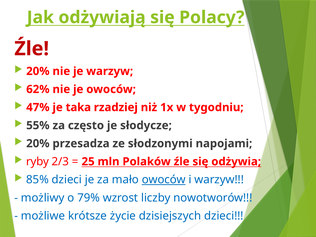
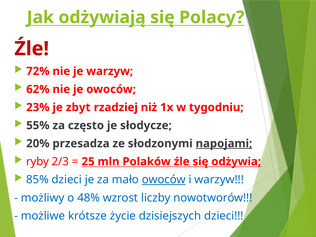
20%: 20% -> 72% (38, 71)
47%: 47% -> 23% (38, 107)
taka: taka -> zbyt (78, 107)
napojami underline: none -> present (224, 144)
79%: 79% -> 48% (89, 198)
